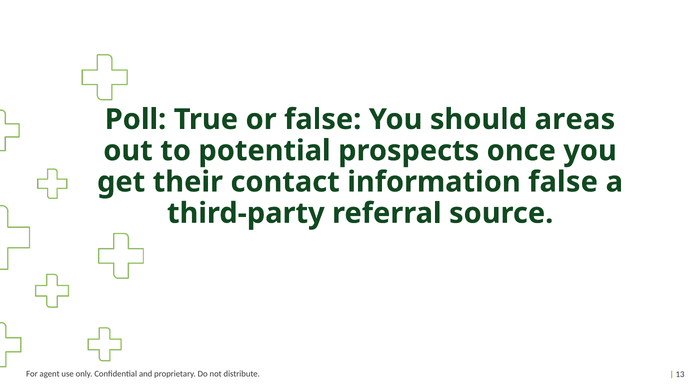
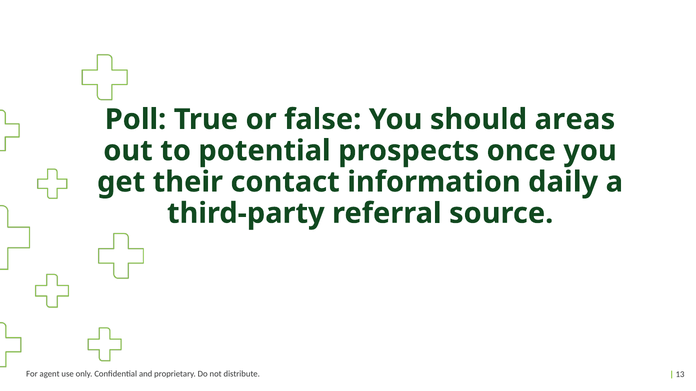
information false: false -> daily (563, 182)
